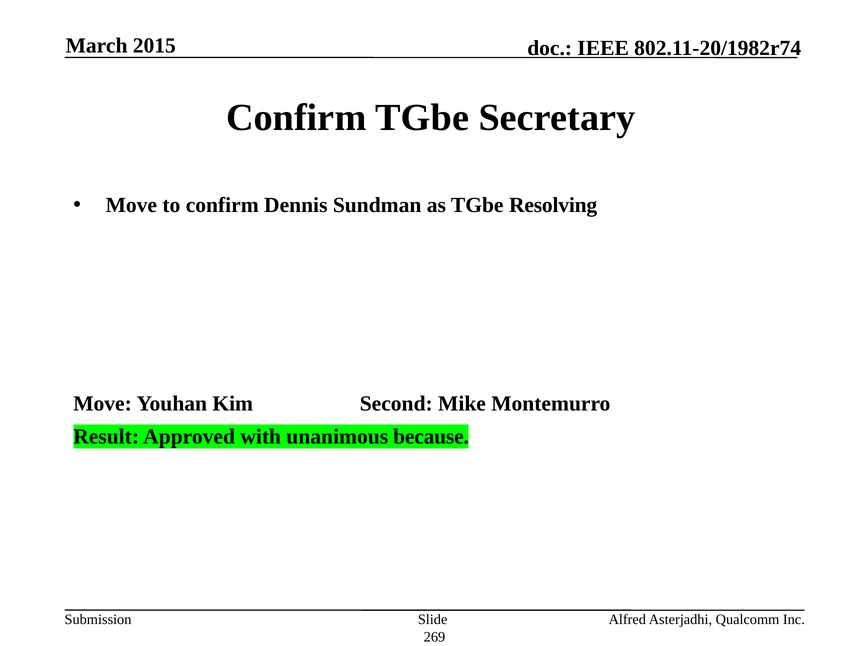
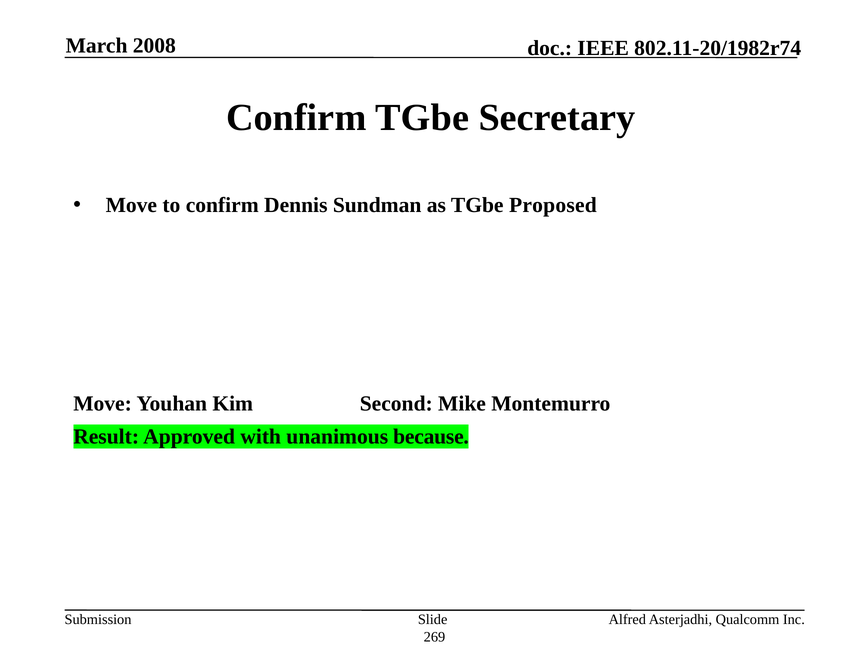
2015: 2015 -> 2008 (154, 46)
Resolving: Resolving -> Proposed (553, 206)
